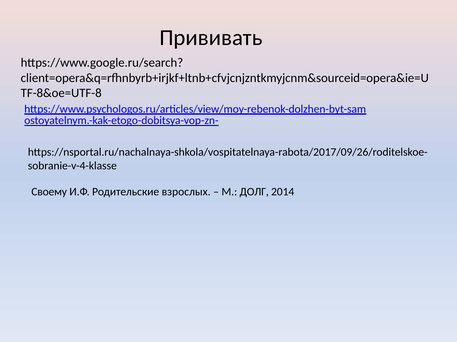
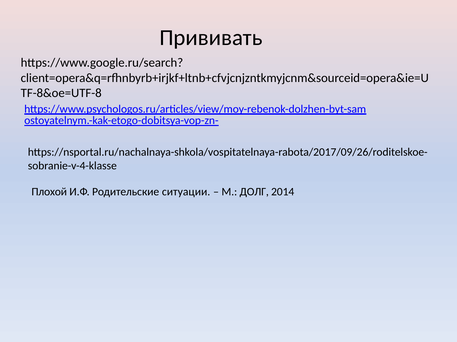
Своему: Своему -> Плохой (49, 192)
взрослых: взрослых -> ситуации (186, 192)
